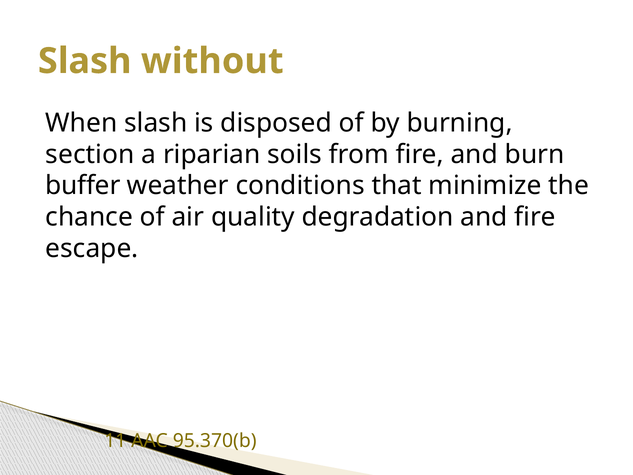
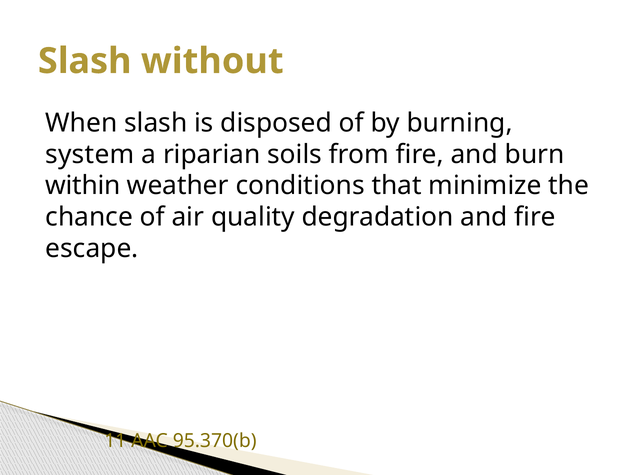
section: section -> system (90, 154)
buffer: buffer -> within (83, 186)
